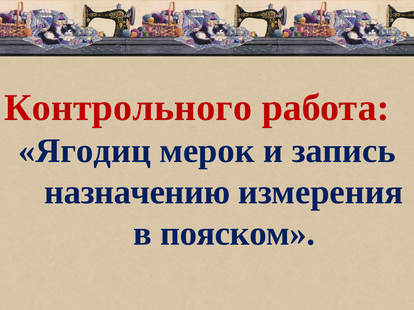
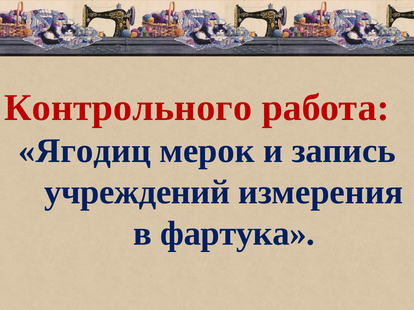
назначению: назначению -> учреждений (137, 192)
пояском: пояском -> фартука (238, 234)
